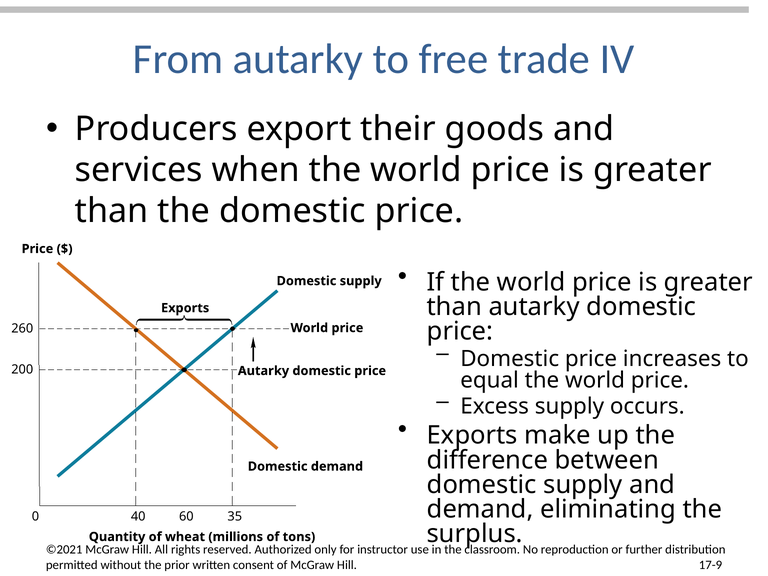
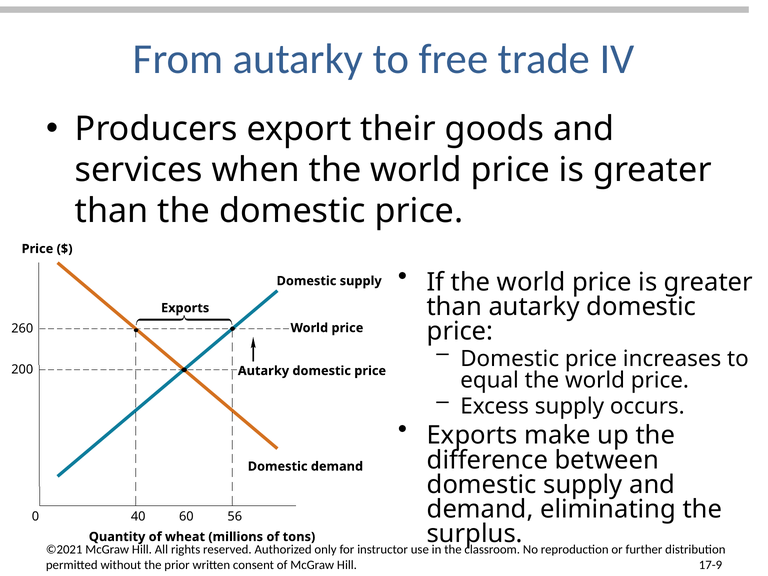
35: 35 -> 56 (235, 516)
